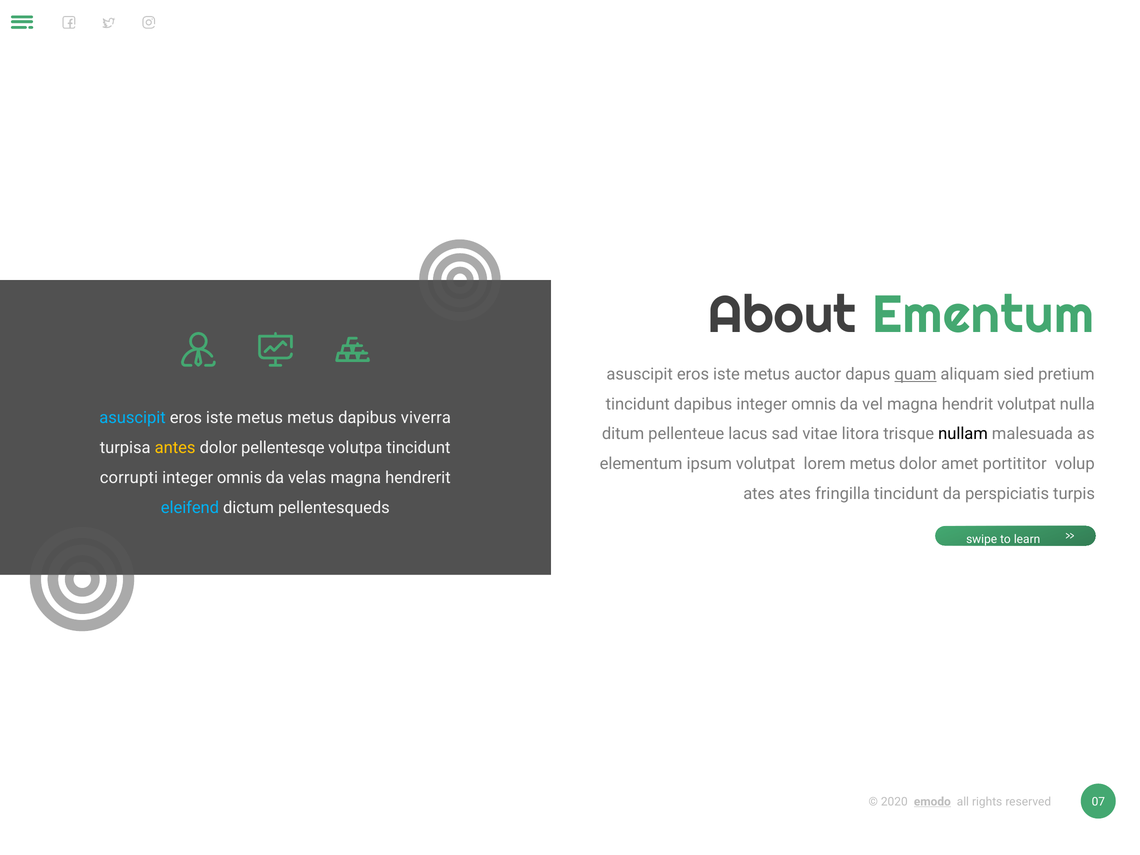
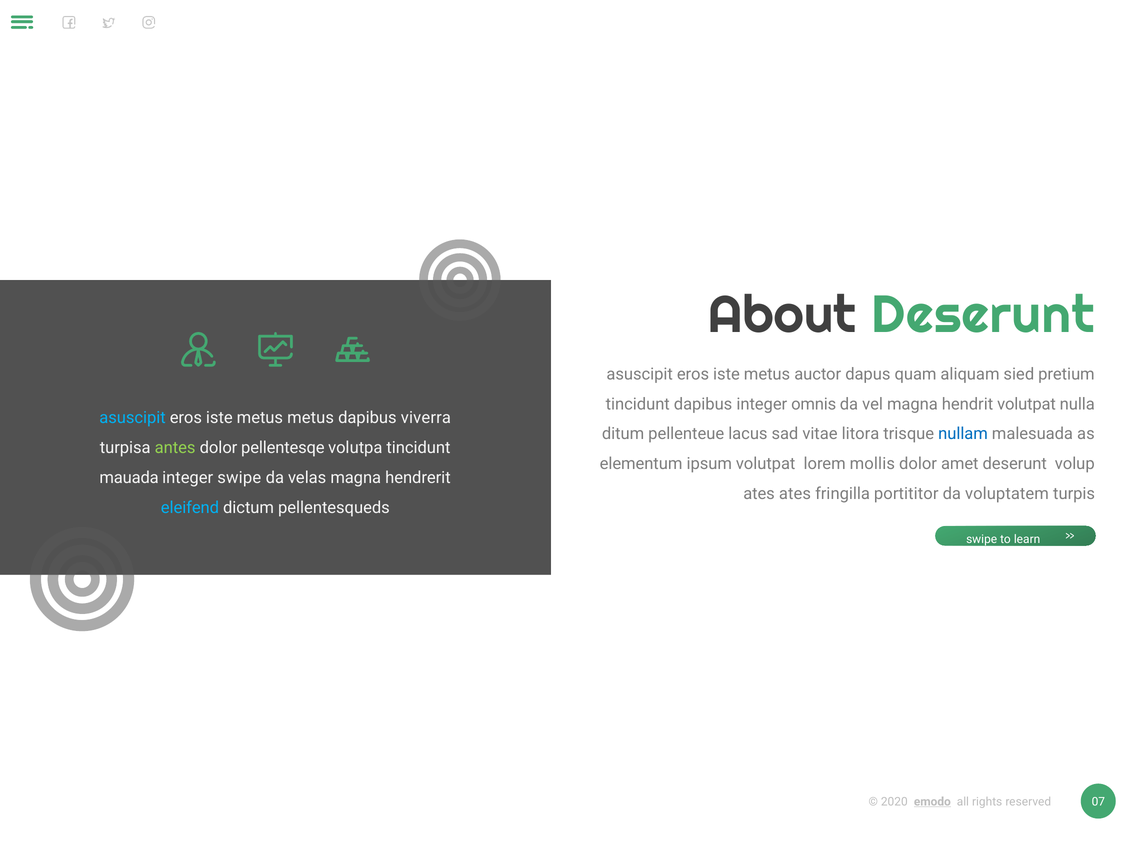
About Ementum: Ementum -> Deserunt (983, 315)
quam underline: present -> none (916, 374)
nullam colour: black -> blue (963, 434)
antes colour: yellow -> light green (175, 448)
lorem metus: metus -> mollis (872, 464)
amet portititor: portititor -> deserunt (1015, 464)
corrupti: corrupti -> mauada (129, 478)
omnis: omnis -> swipe (239, 478)
fringilla tincidunt: tincidunt -> portititor (906, 494)
perspiciatis: perspiciatis -> voluptatem (1007, 494)
